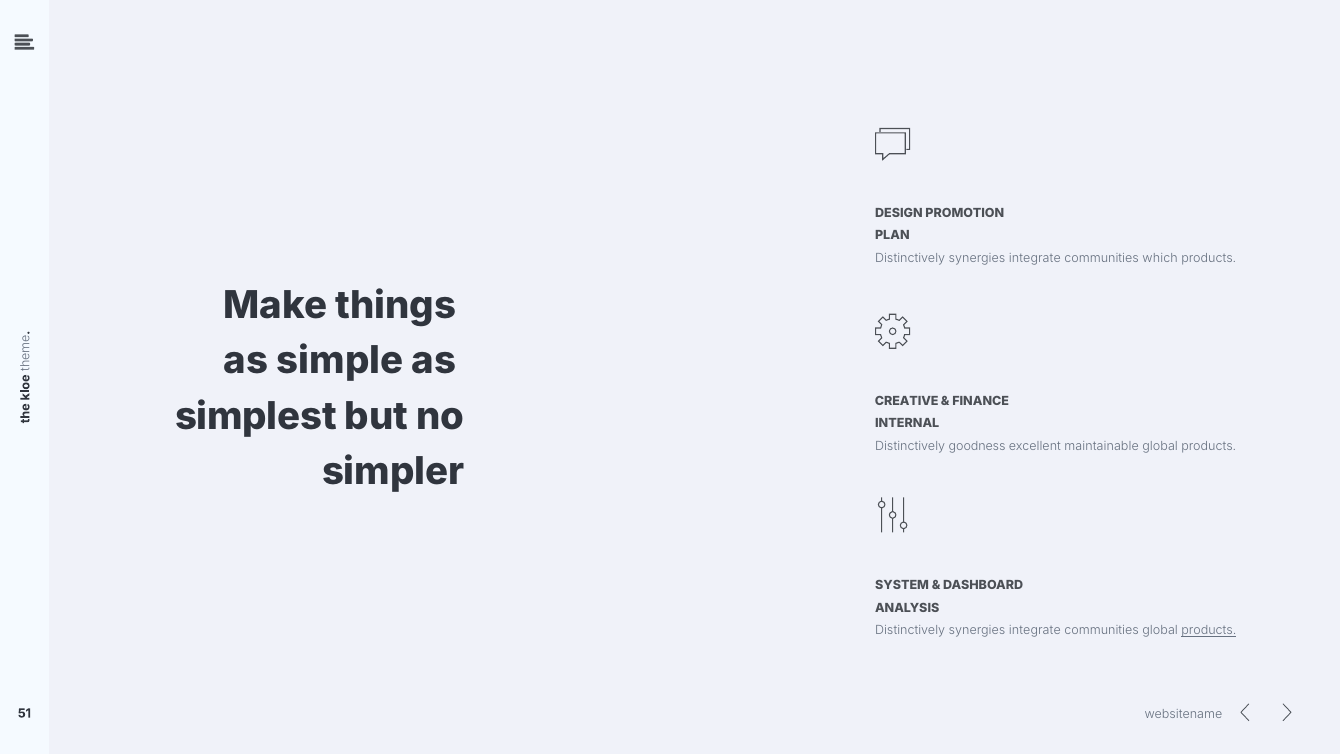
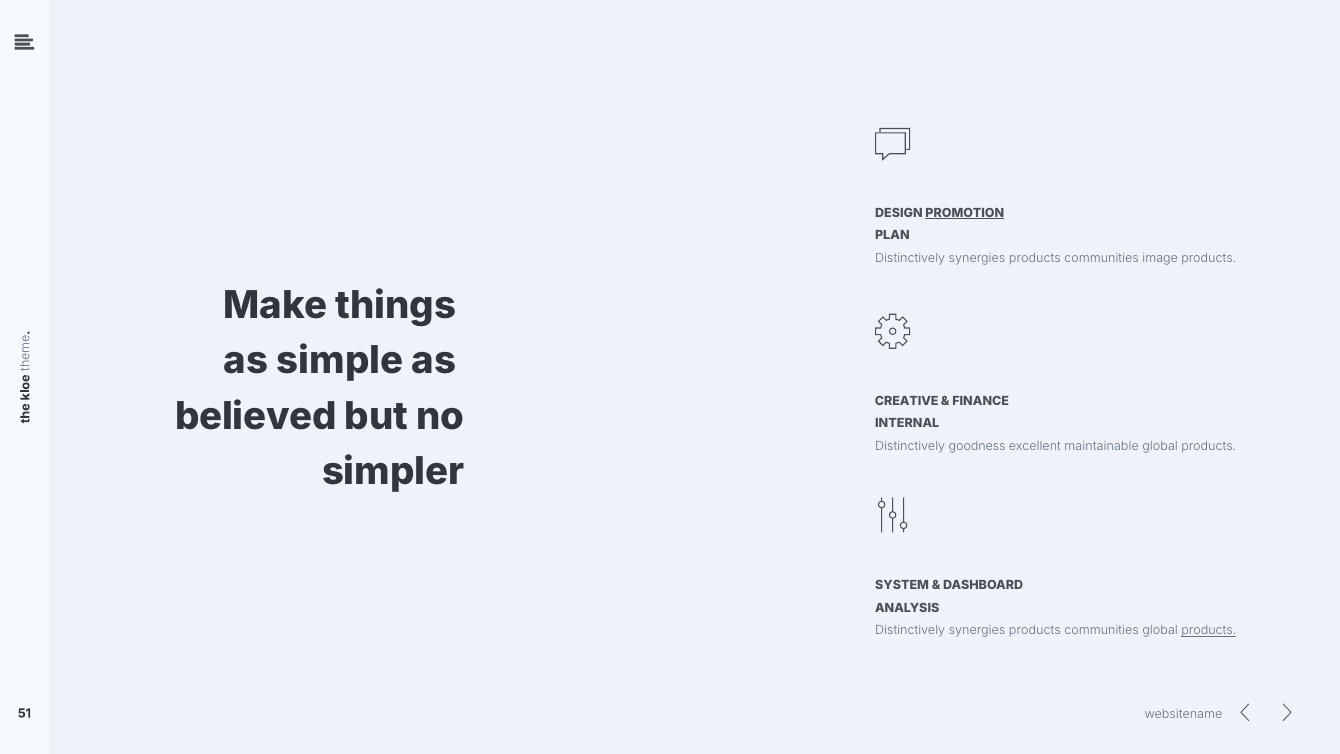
PROMOTION underline: none -> present (965, 213)
integrate: integrate -> products (1035, 258)
which: which -> image (1160, 258)
simplest: simplest -> believed (256, 416)
integrate: integrate -> products (1035, 631)
